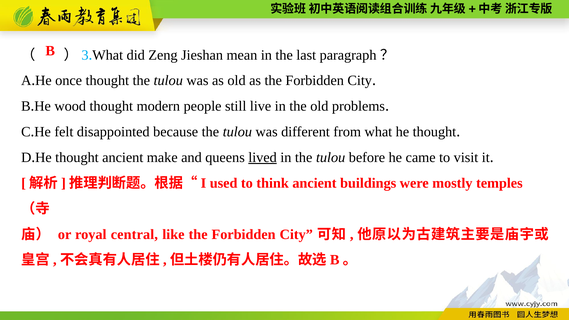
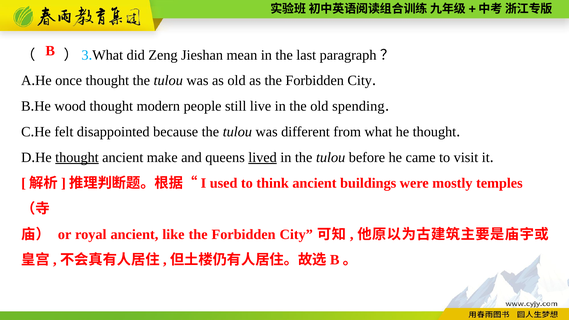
problems: problems -> spending (358, 106)
thought underline: none -> present (77, 157)
royal central: central -> ancient (134, 234)
